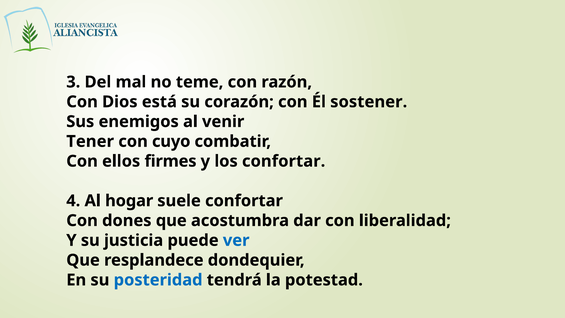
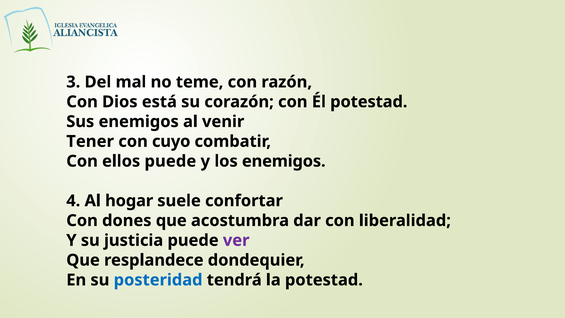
Él sostener: sostener -> potestad (369, 102)
ellos firmes: firmes -> puede (170, 161)
los confortar: confortar -> enemigos (284, 161)
ver colour: blue -> purple (236, 240)
